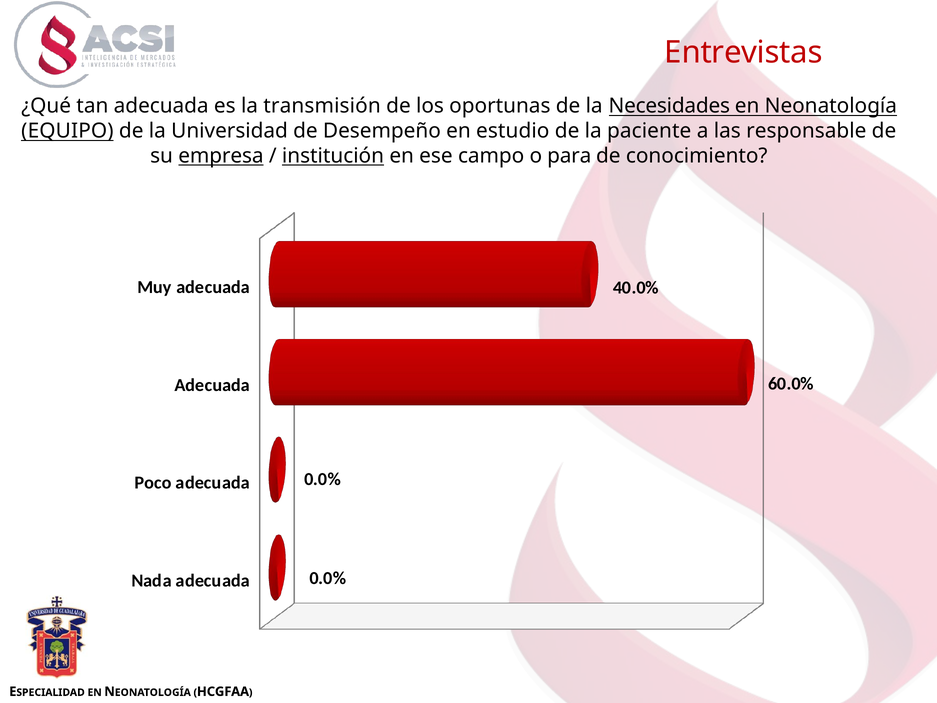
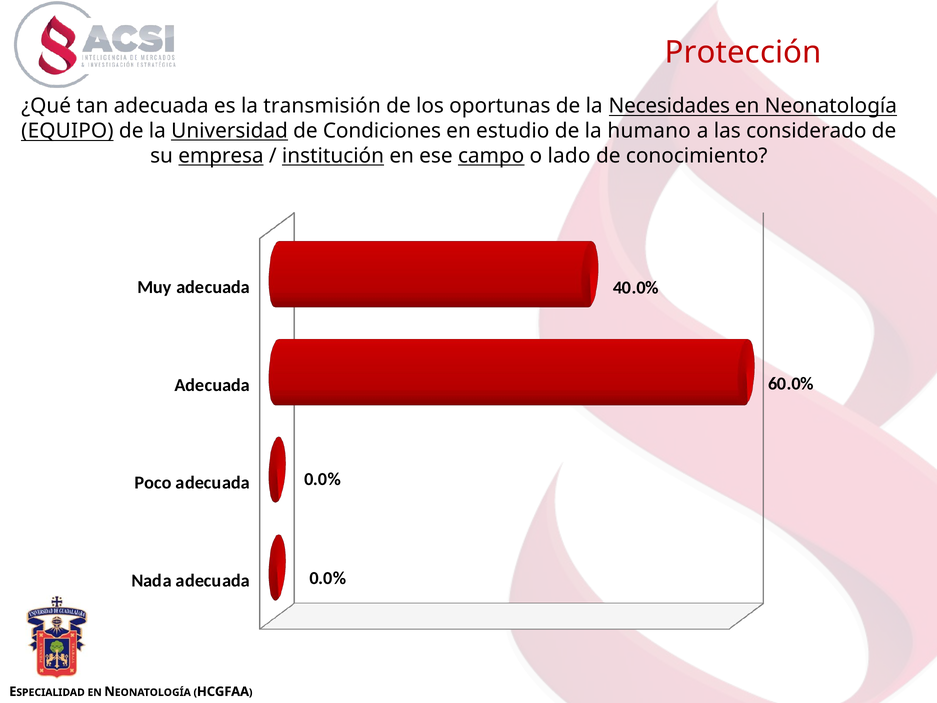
Entrevistas: Entrevistas -> Protección (743, 52)
Universidad underline: none -> present (230, 131)
Desempeño: Desempeño -> Condiciones (382, 131)
paciente: paciente -> humano (649, 131)
responsable: responsable -> considerado (806, 131)
campo underline: none -> present (491, 156)
para: para -> lado (569, 156)
